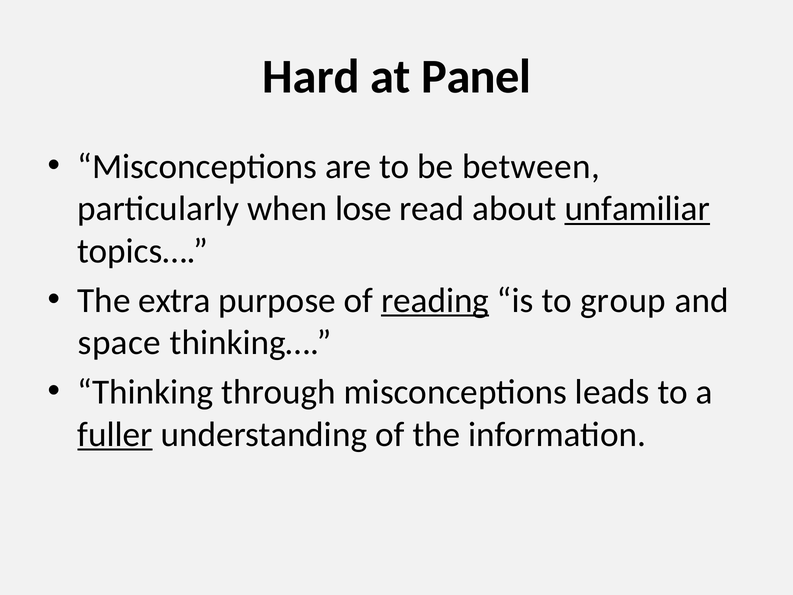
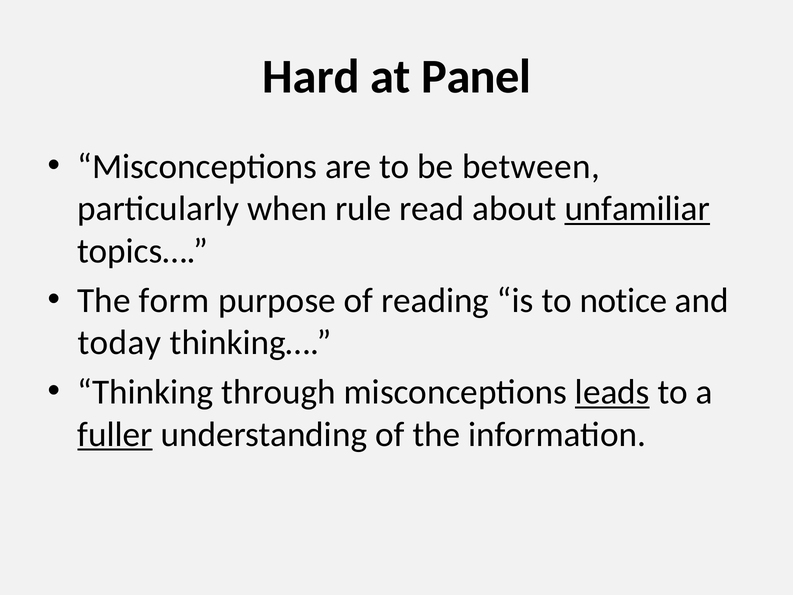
lose: lose -> rule (363, 209)
extra: extra -> form (174, 300)
reading underline: present -> none (435, 300)
group: group -> notice (623, 300)
space: space -> today (119, 343)
leads underline: none -> present (612, 392)
